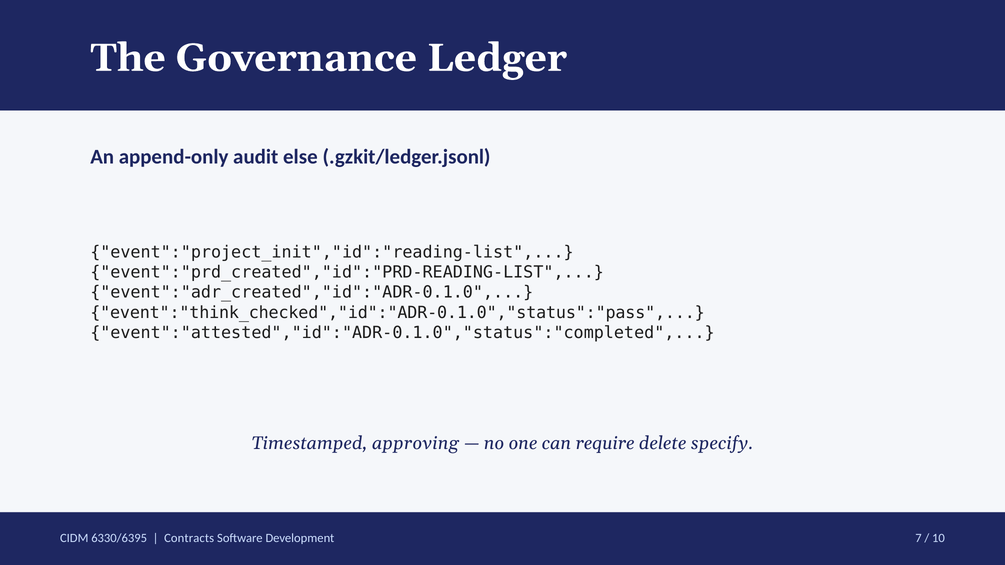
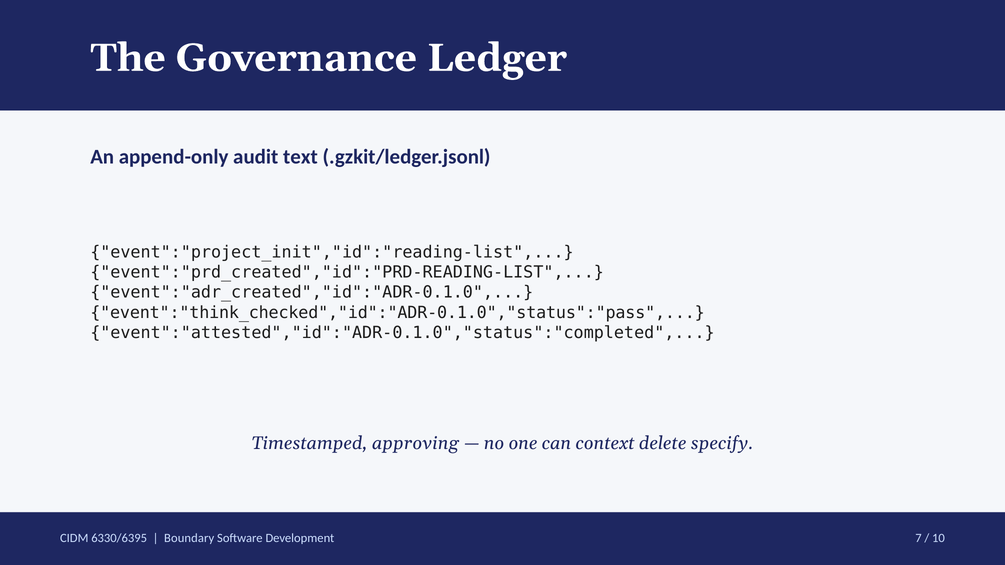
else: else -> text (300, 157)
require: require -> context (605, 443)
Contracts: Contracts -> Boundary (189, 539)
